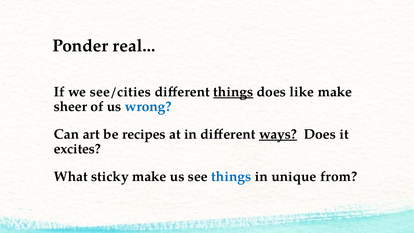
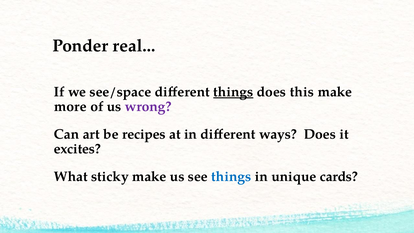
see/cities: see/cities -> see/space (120, 92)
like: like -> this (302, 92)
sheer: sheer -> more (70, 107)
wrong colour: blue -> purple (148, 107)
ways underline: present -> none (278, 134)
from: from -> cards (339, 176)
